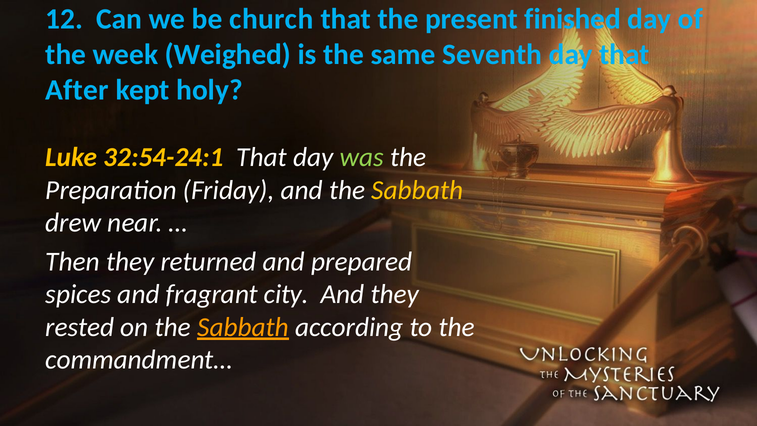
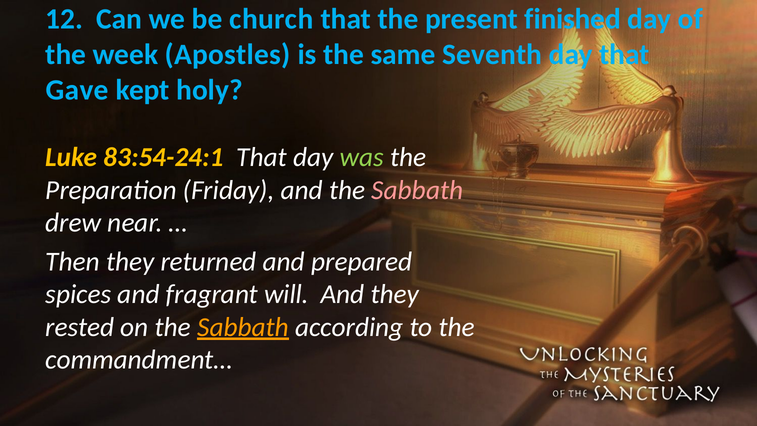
Weighed: Weighed -> Apostles (228, 55)
After: After -> Gave (77, 90)
32:54-24:1: 32:54-24:1 -> 83:54-24:1 (164, 157)
Sabbath colour: yellow -> pink (417, 190)
city: city -> will (286, 294)
